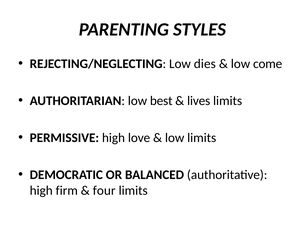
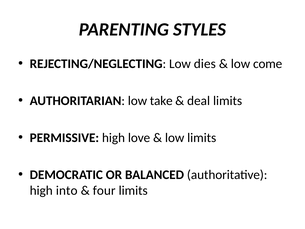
best: best -> take (161, 101)
lives: lives -> deal (199, 101)
firm: firm -> into (67, 190)
